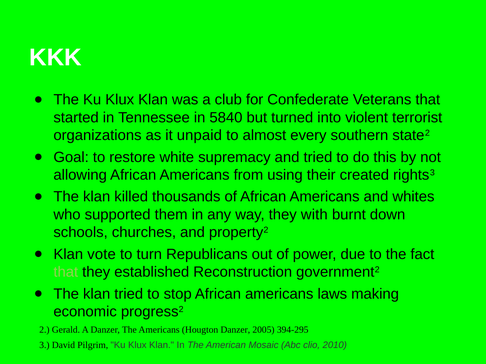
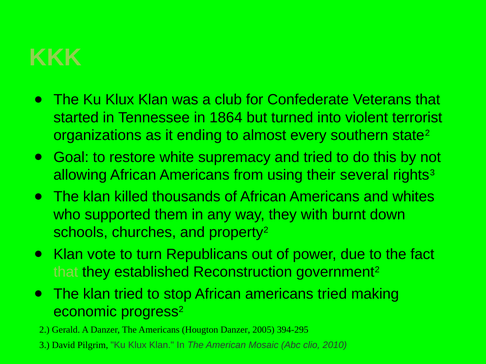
KKK colour: white -> light green (55, 58)
5840: 5840 -> 1864 (226, 118)
unpaid: unpaid -> ending (199, 135)
created: created -> several (364, 175)
americans laws: laws -> tried (332, 294)
